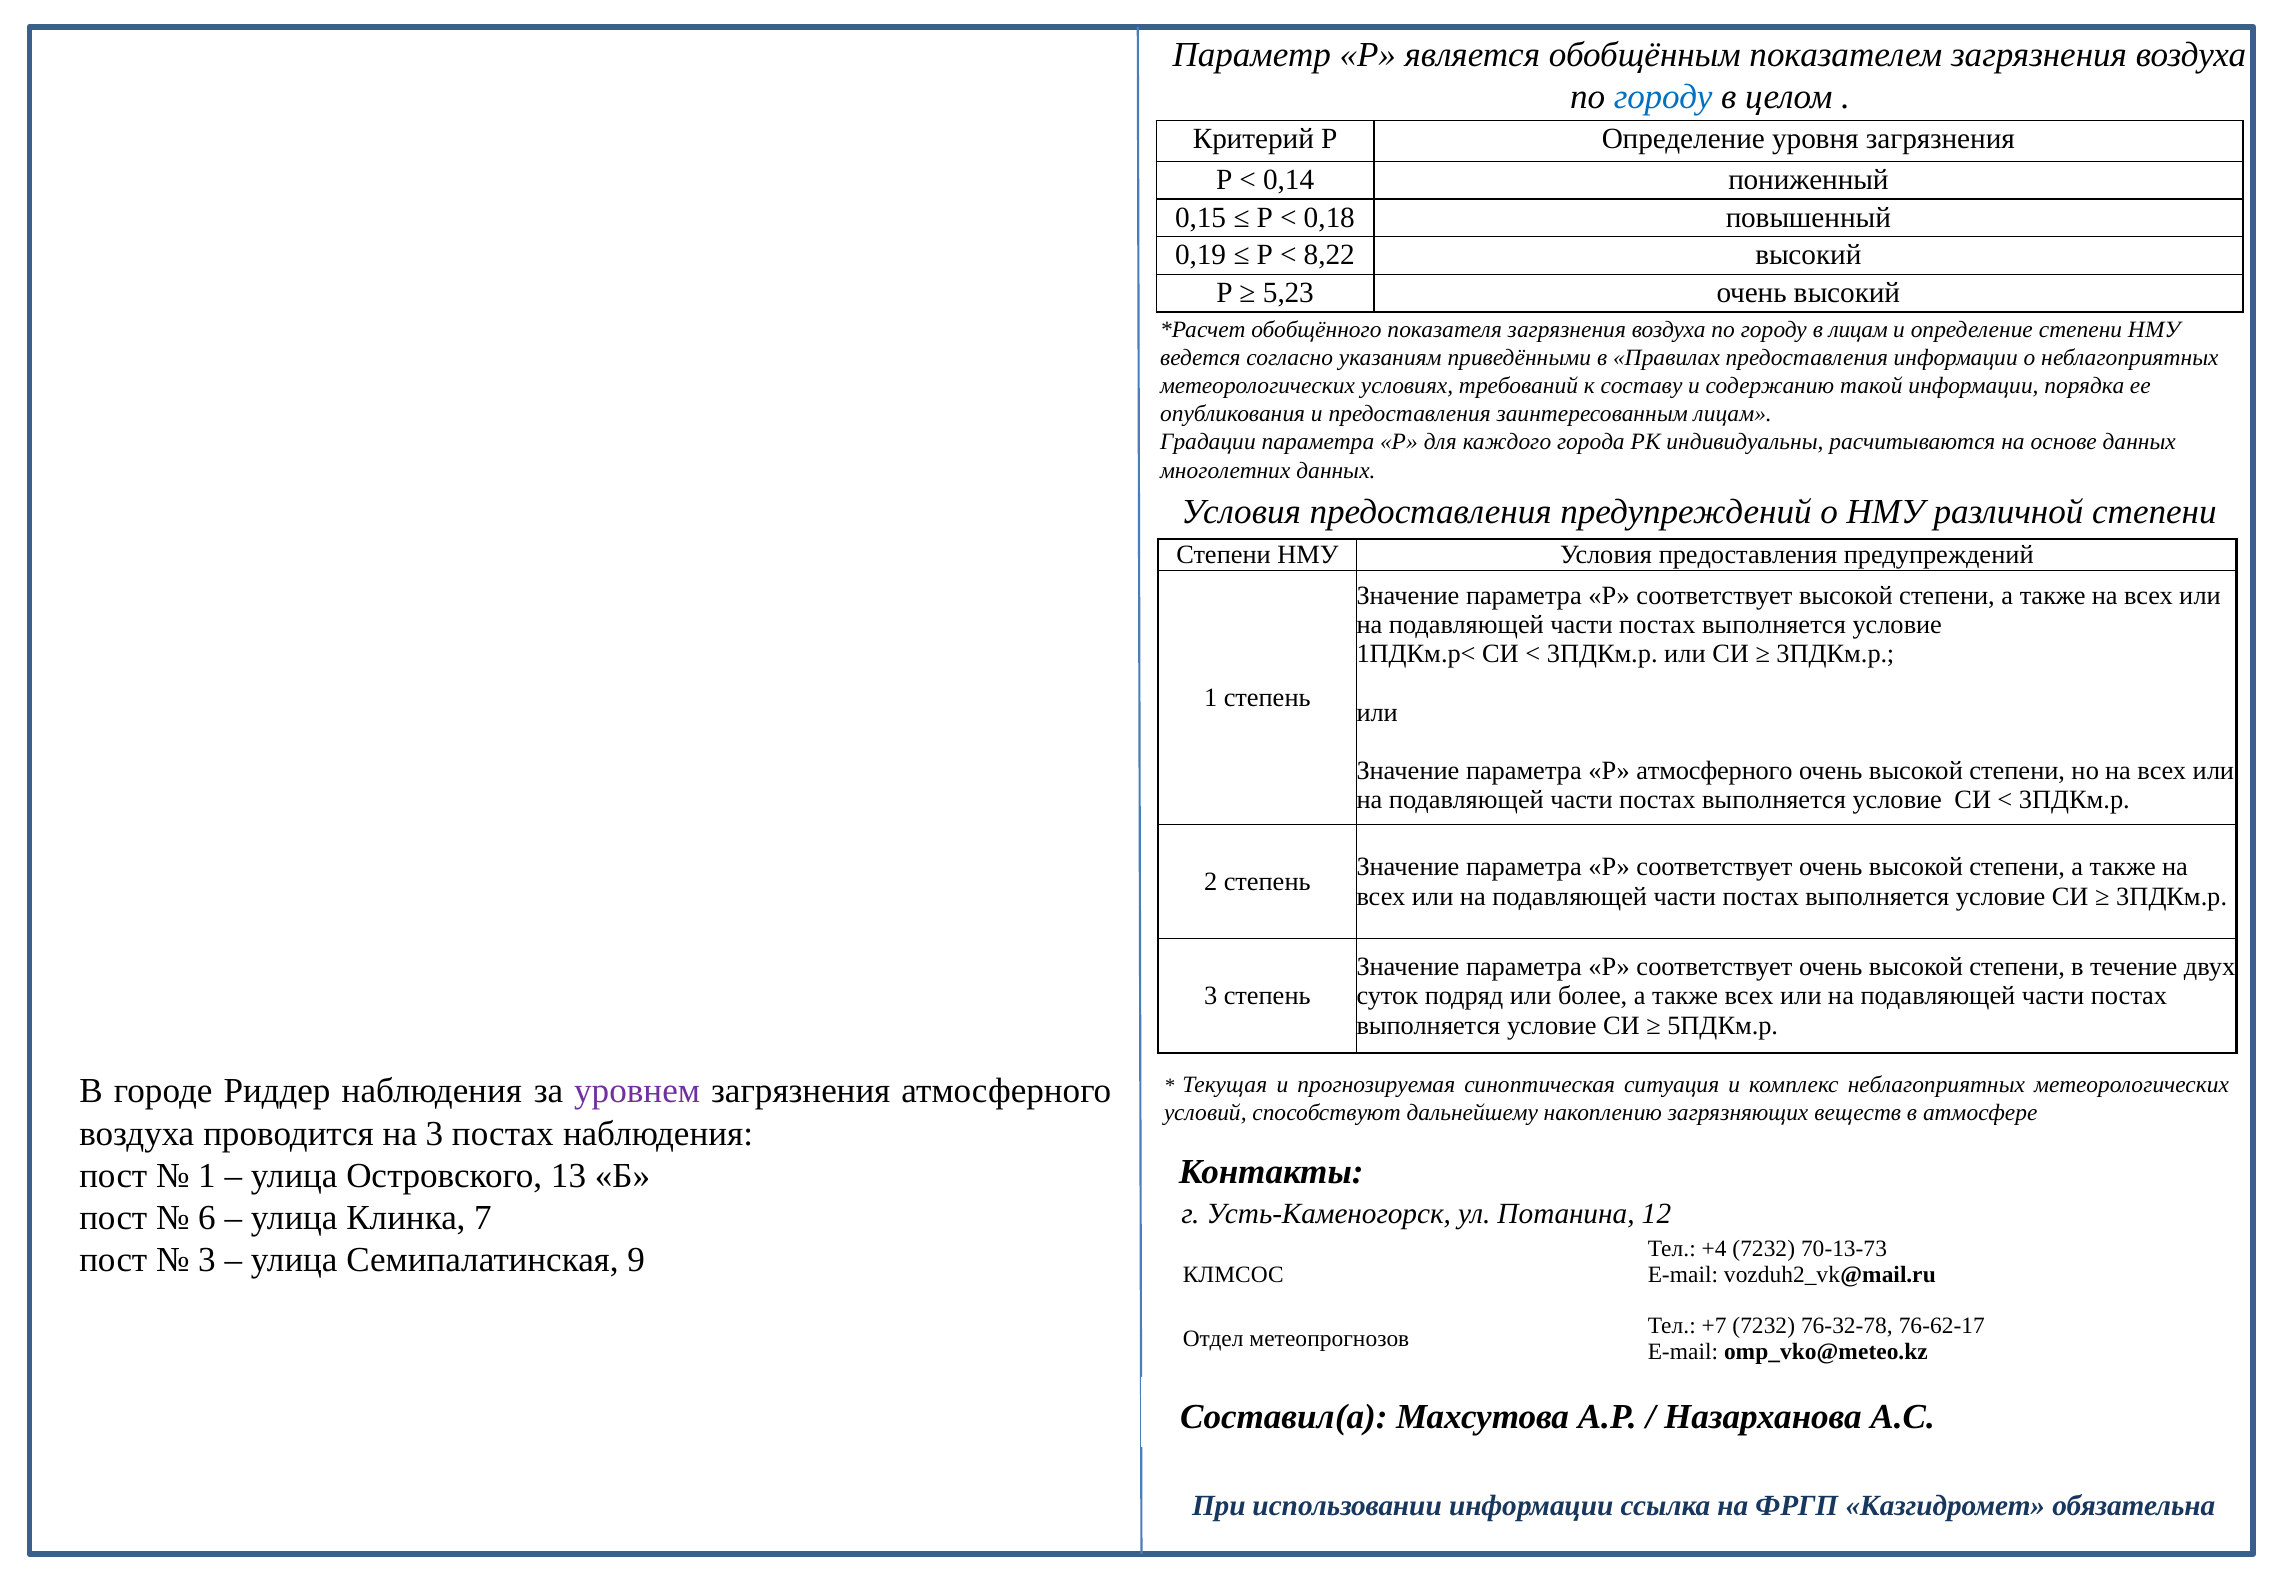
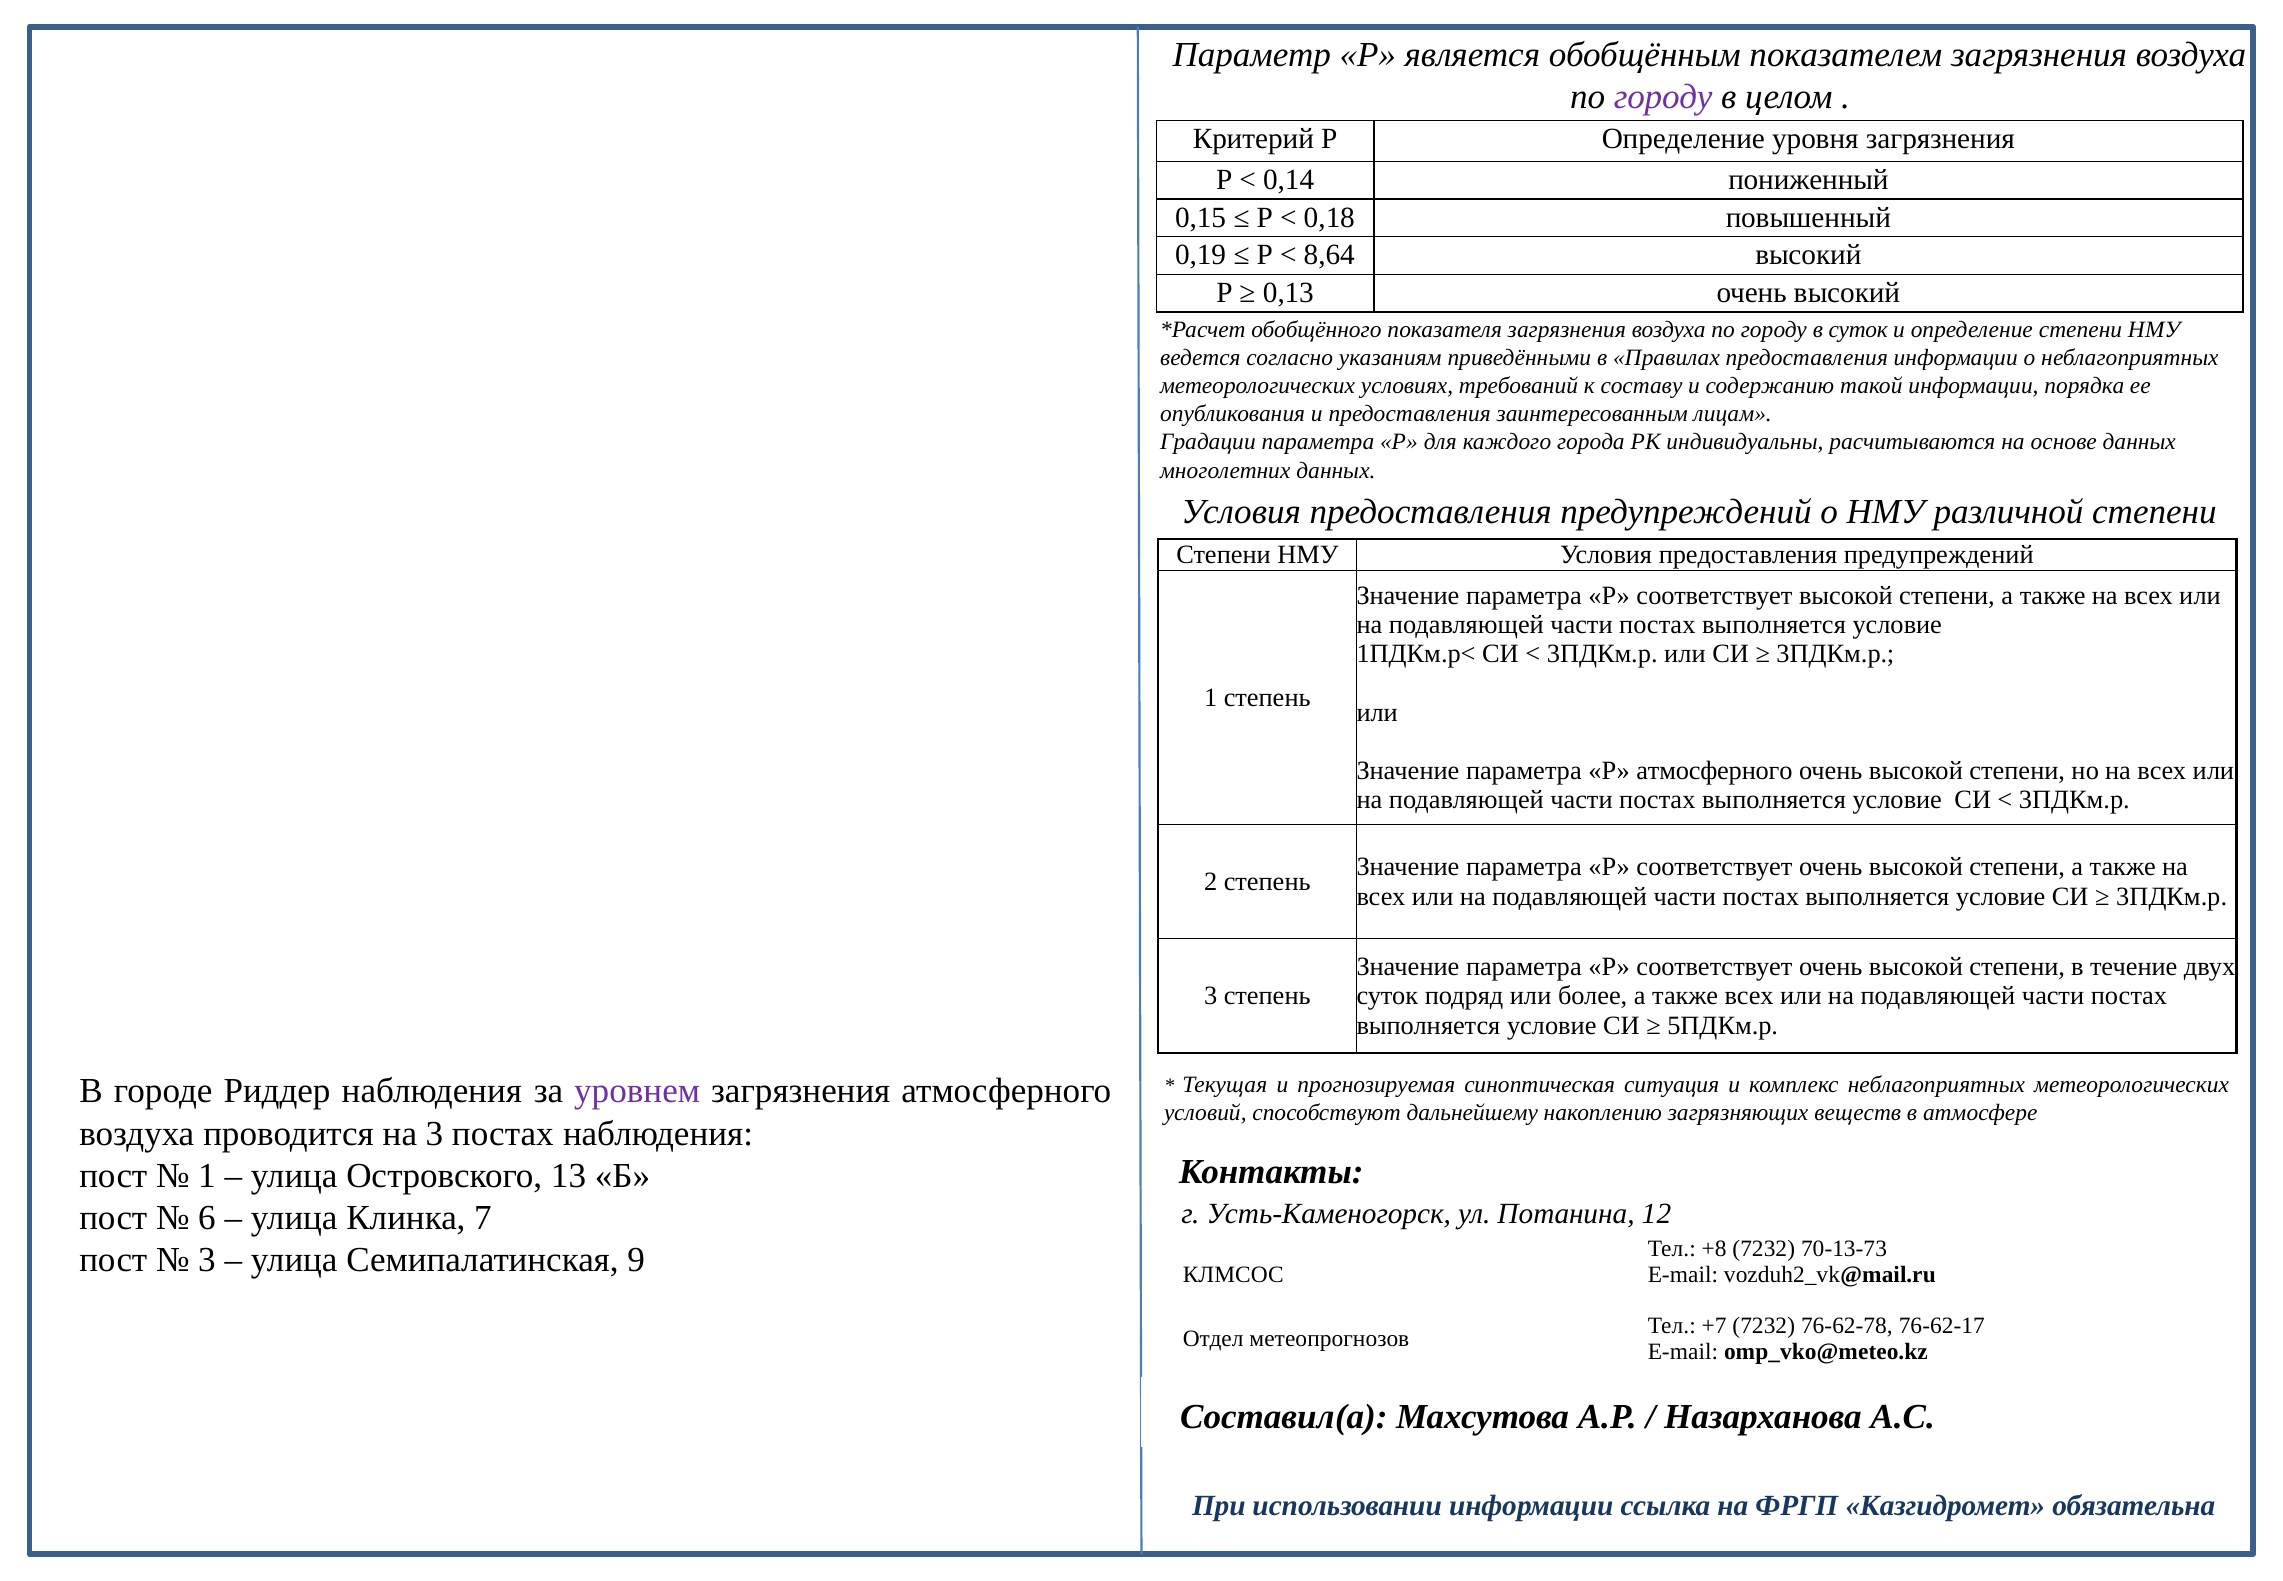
городу colour: blue -> purple (1663, 97)
8,22: 8,22 -> 8,64 (1329, 255)
5,23: 5,23 -> 0,13 (1288, 293)
в лицам: лицам -> суток (1858, 330)
+4: +4 -> +8 (1714, 1248)
76-32-78: 76-32-78 -> 76-62-78 (1847, 1325)
